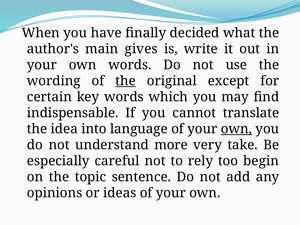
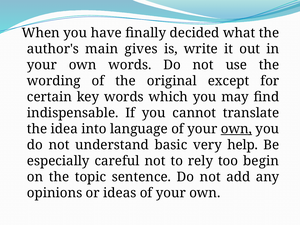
the underline: present -> none (126, 81)
more: more -> basic (171, 145)
take: take -> help (243, 145)
